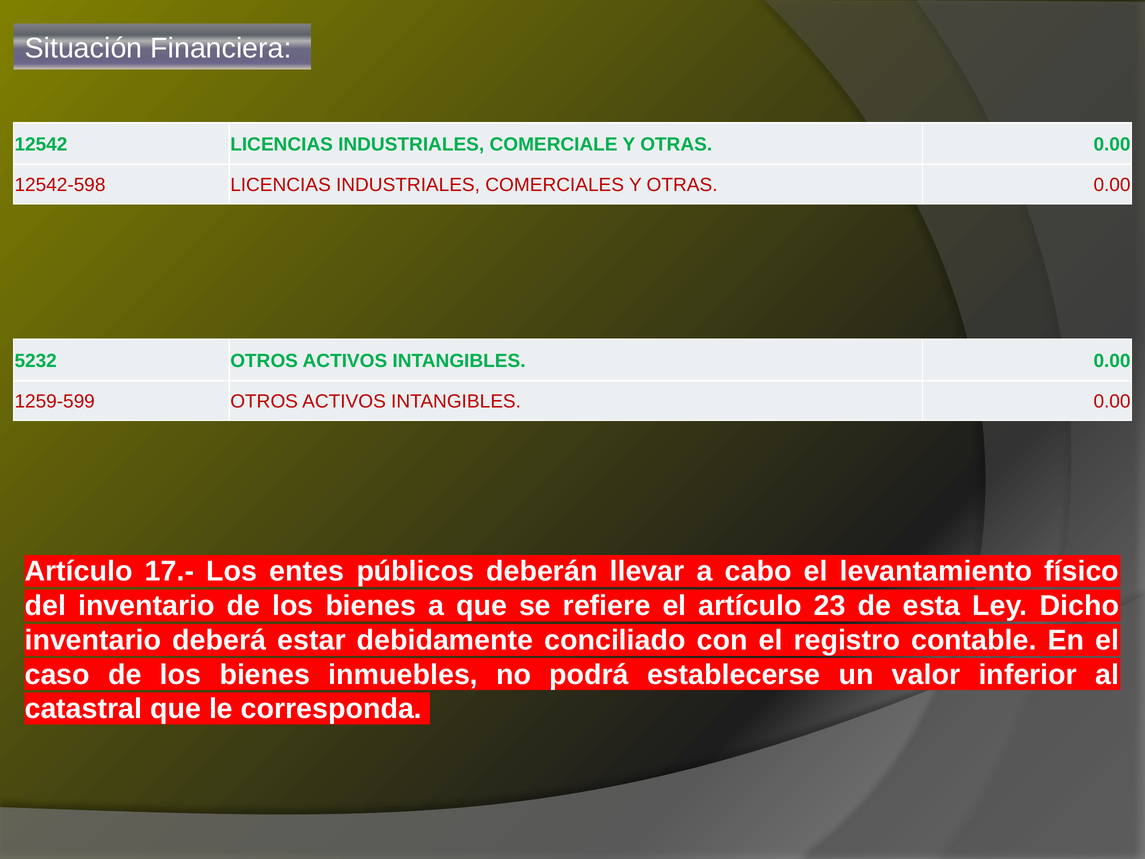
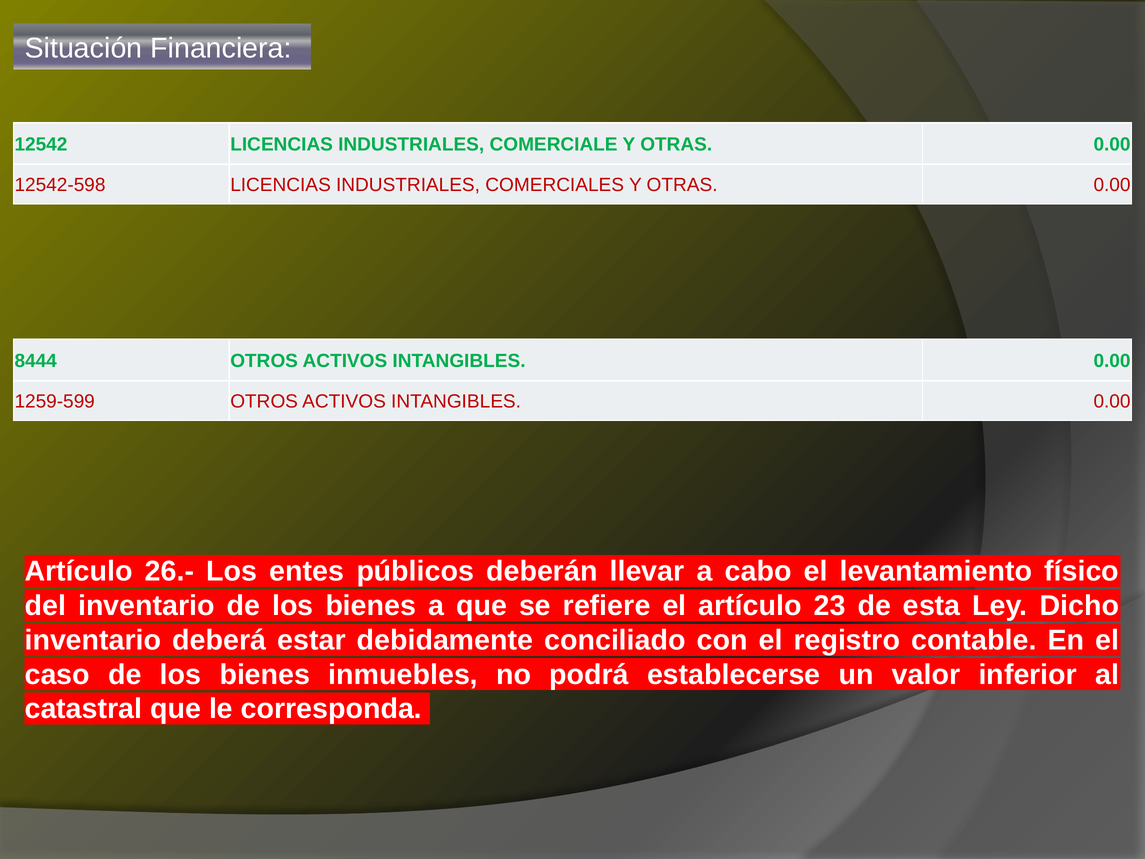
5232: 5232 -> 8444 (36, 361)
17.-: 17.- -> 26.- (170, 571)
